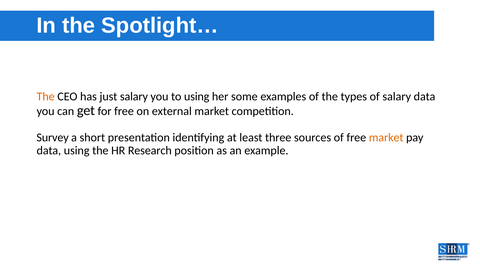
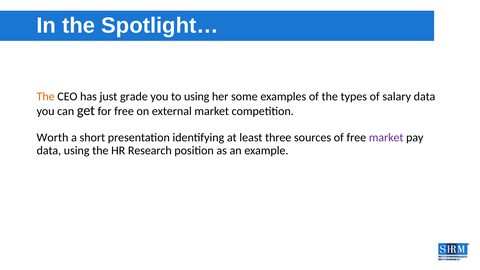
just salary: salary -> grade (134, 97)
Survey: Survey -> Worth (52, 138)
market colour: orange -> purple (386, 138)
